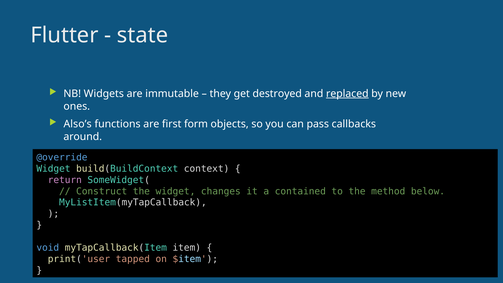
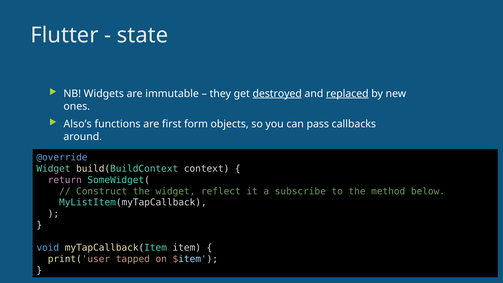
destroyed underline: none -> present (277, 94)
changes: changes -> reflect (221, 191)
contained: contained -> subscribe (300, 191)
